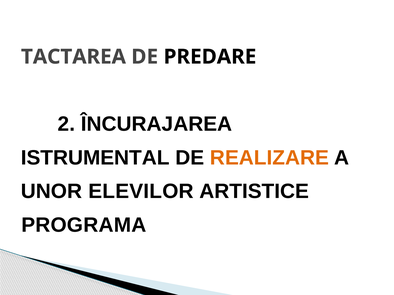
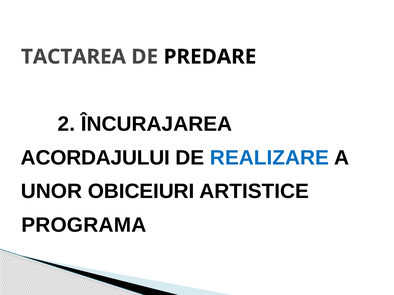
ISTRUMENTAL: ISTRUMENTAL -> ACORDAJULUI (95, 158)
REALIZARE colour: orange -> blue (269, 158)
ELEVILOR: ELEVILOR -> OBICEIURI (141, 192)
